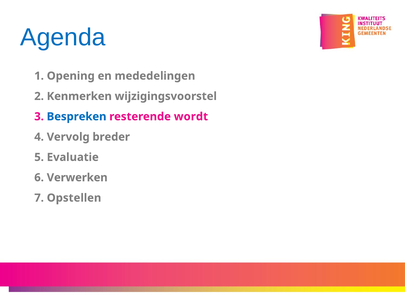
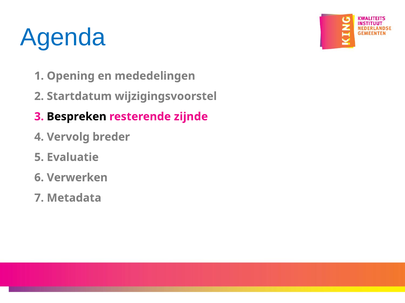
Kenmerken: Kenmerken -> Startdatum (79, 96)
Bespreken colour: blue -> black (77, 117)
wordt: wordt -> zijnde (191, 117)
Opstellen: Opstellen -> Metadata (74, 198)
